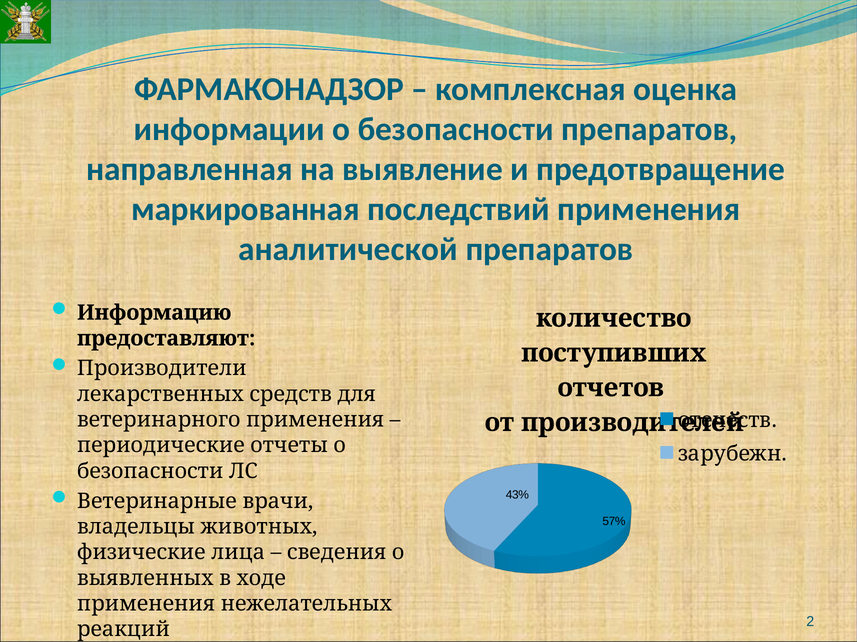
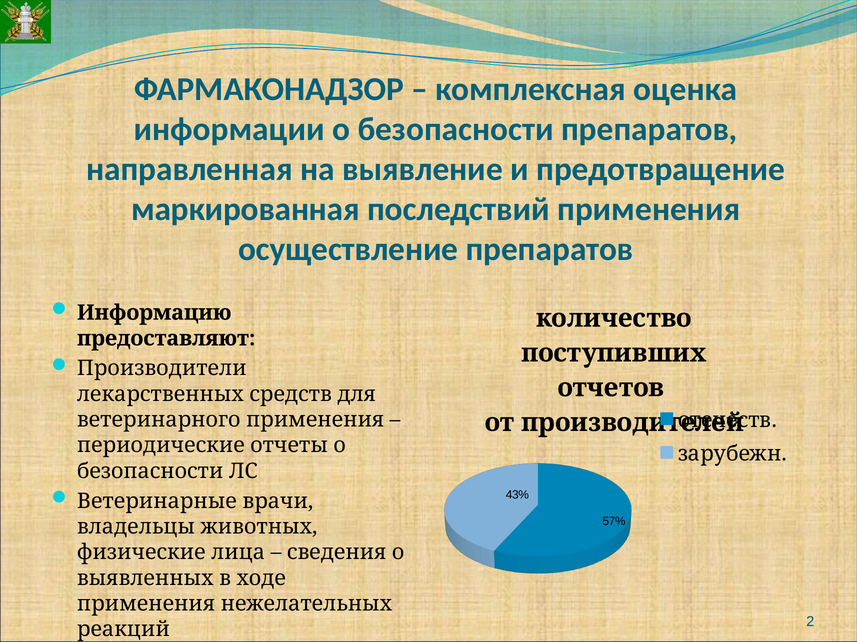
аналитической: аналитической -> осуществление (348, 250)
